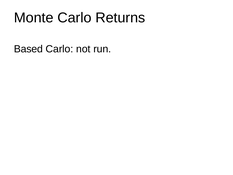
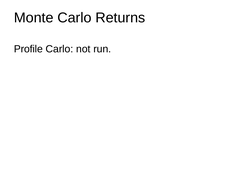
Based: Based -> Profile (28, 49)
